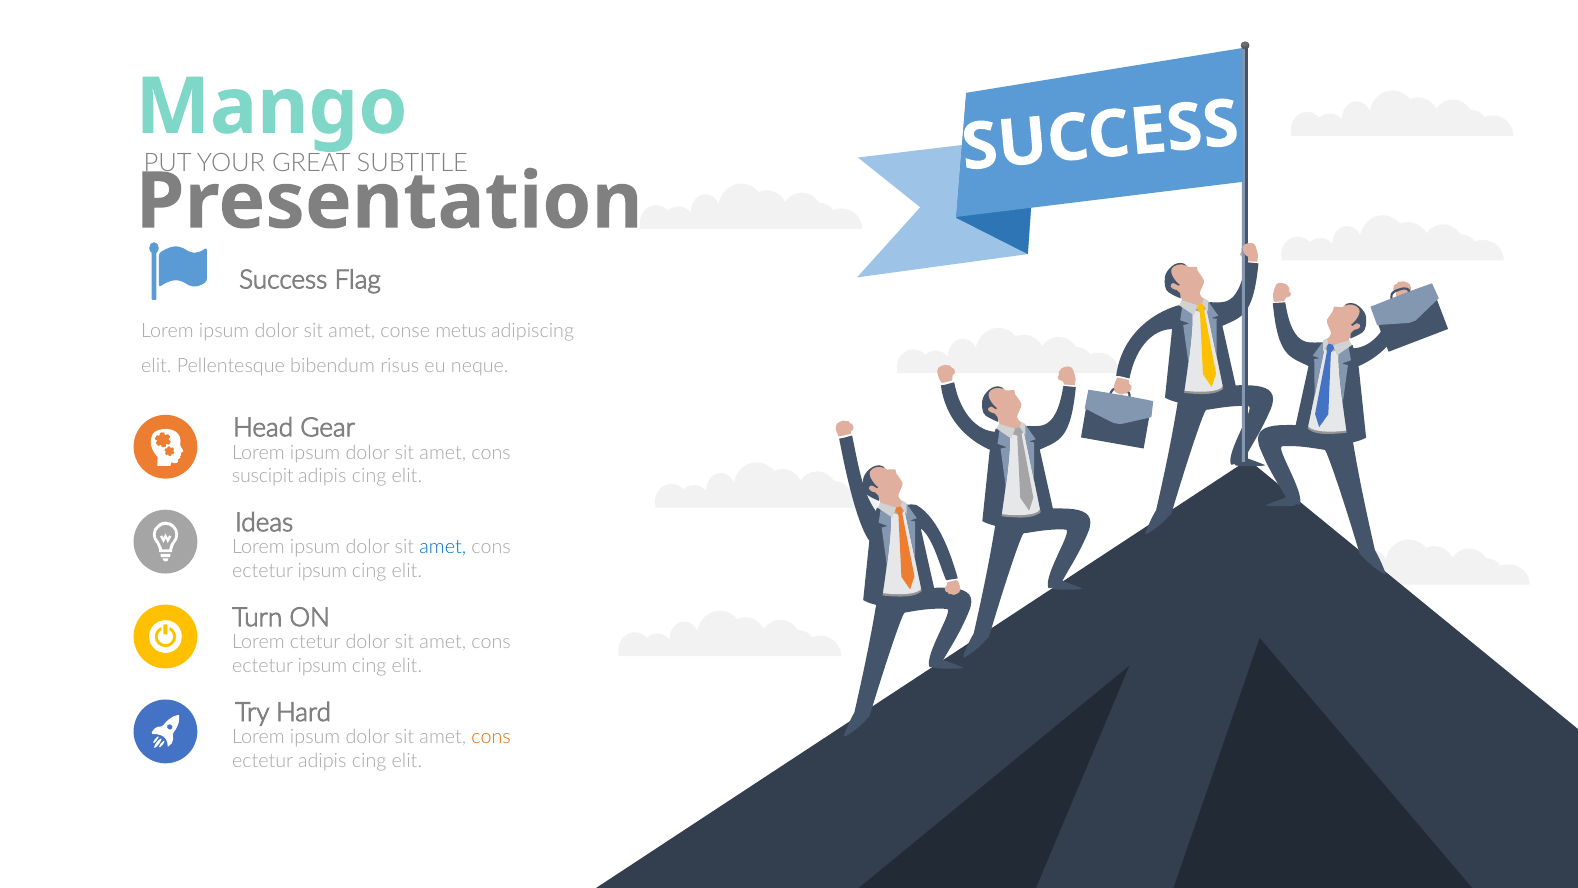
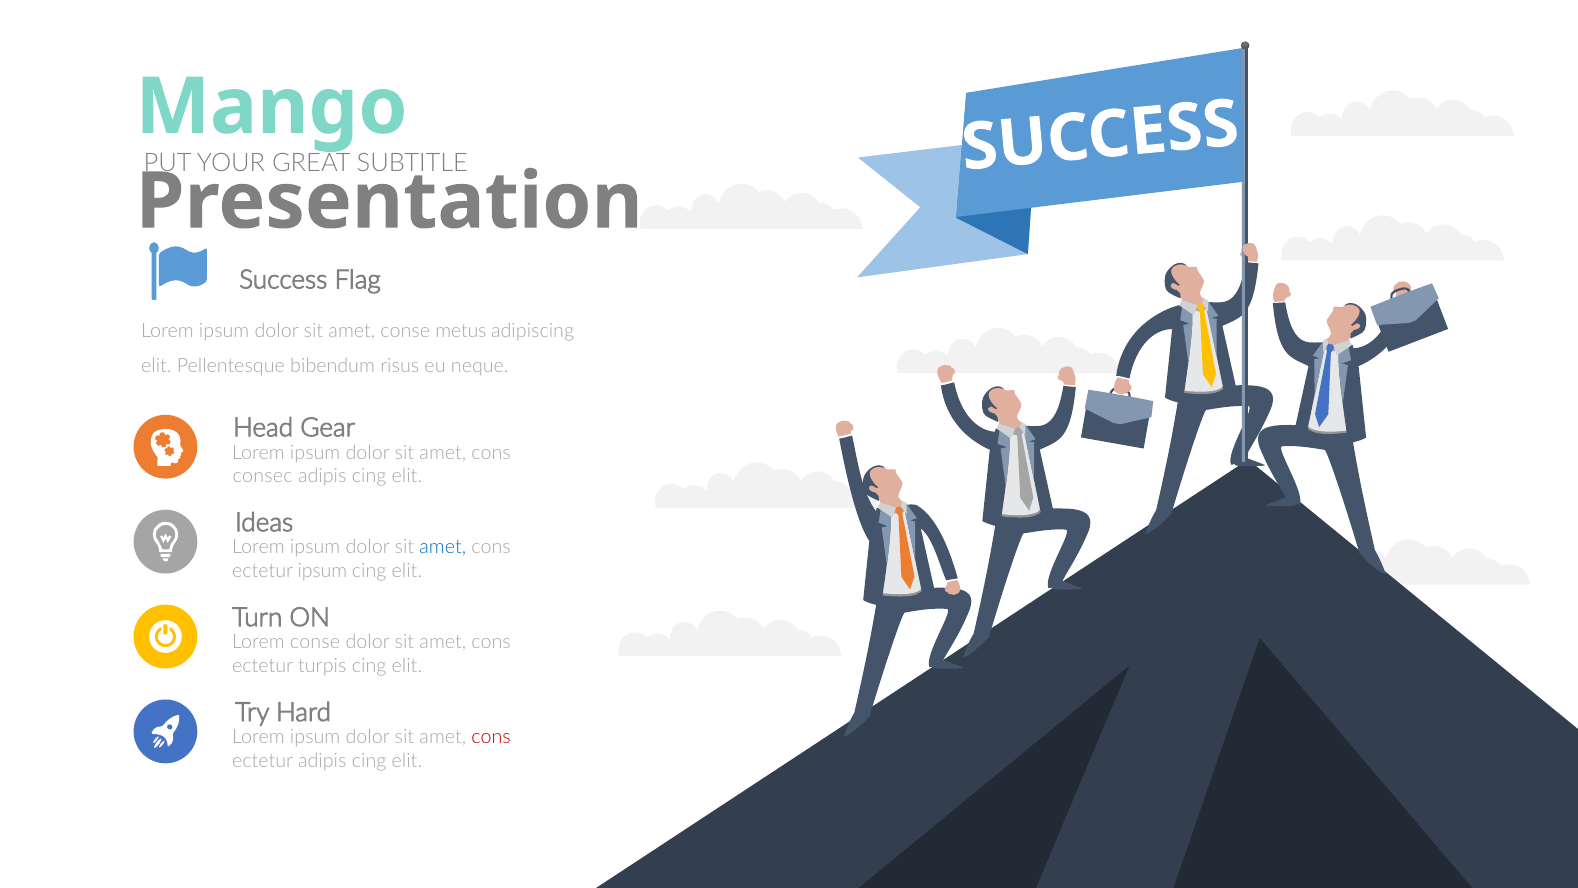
suscipit: suscipit -> consec (263, 476)
Lorem ctetur: ctetur -> conse (315, 642)
ipsum: ipsum -> turpis (322, 666)
cons colour: orange -> red (491, 737)
